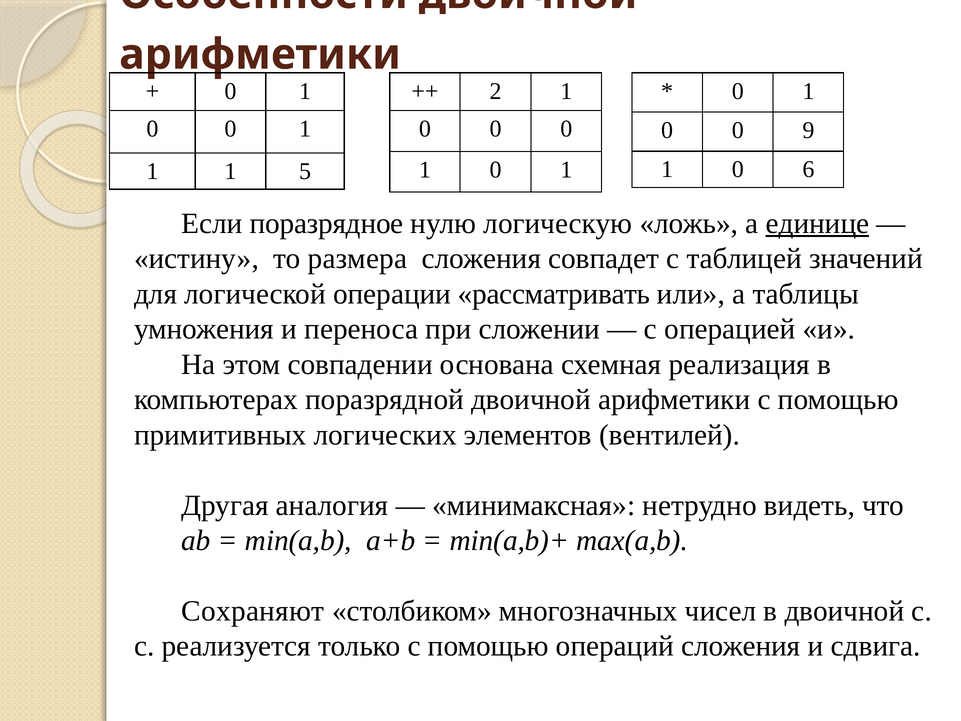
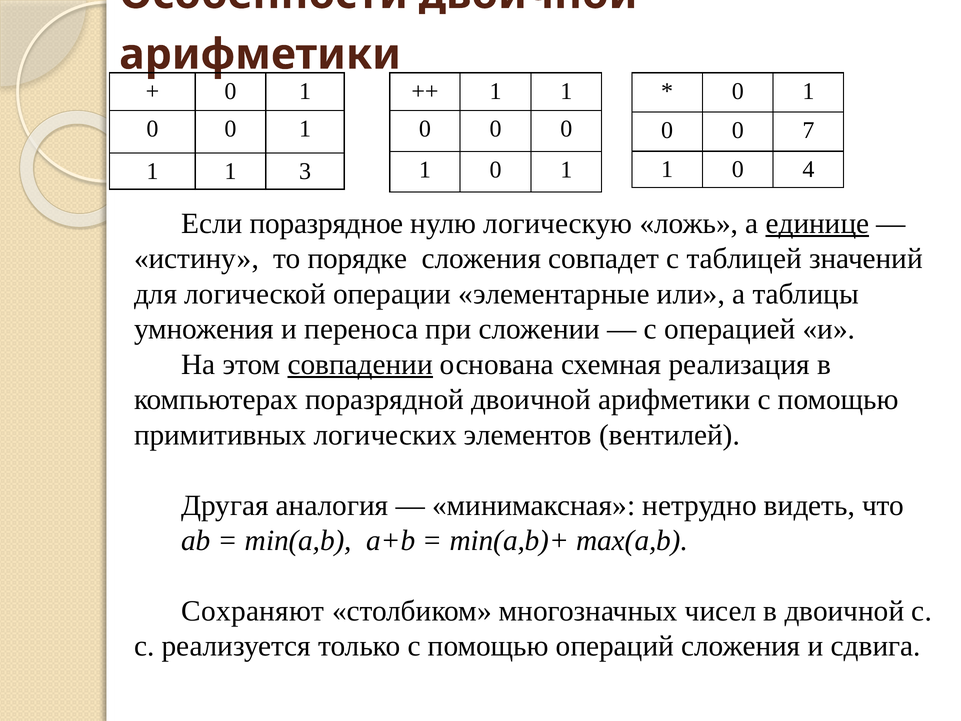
2: 2 -> 1 (496, 91)
9: 9 -> 7 (808, 130)
6: 6 -> 4 (808, 169)
5: 5 -> 3 (305, 171)
размера: размера -> порядке (358, 259)
рассматривать: рассматривать -> элементарные (554, 294)
совпадении underline: none -> present (360, 364)
